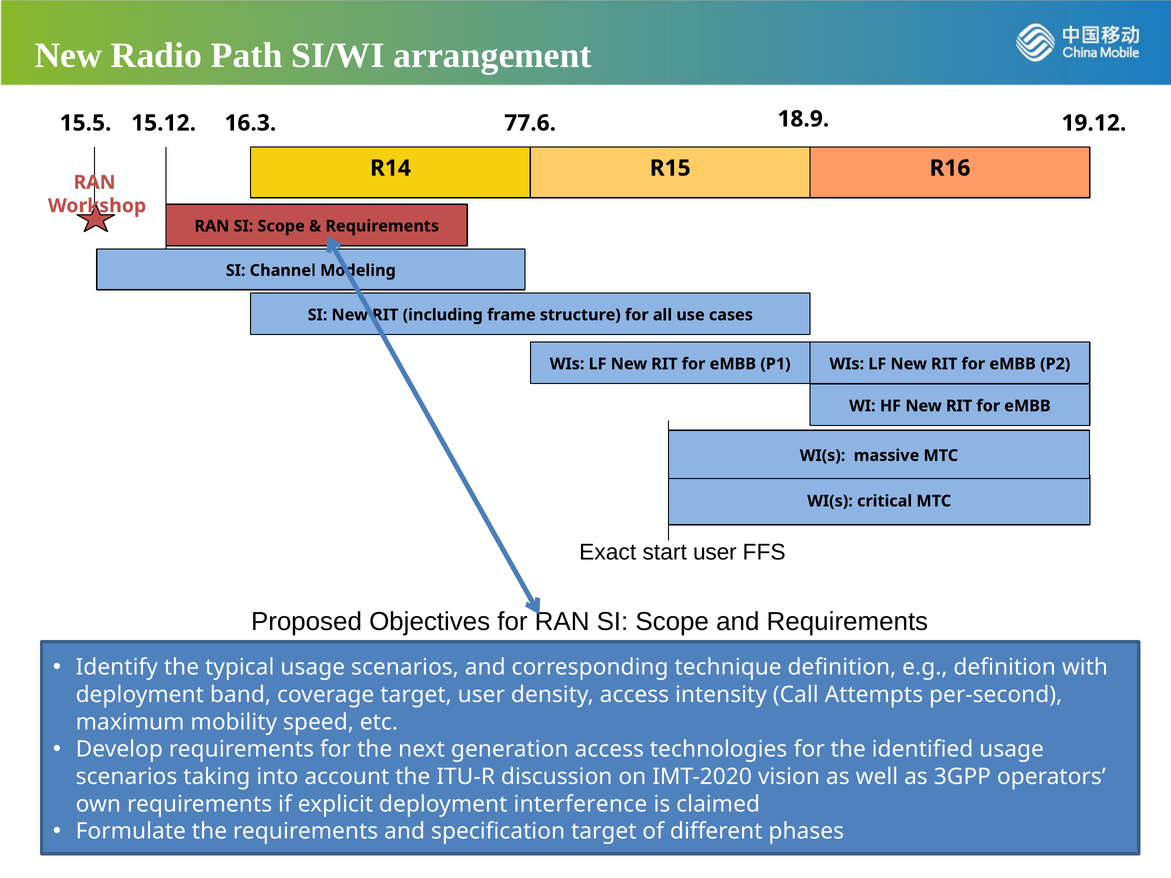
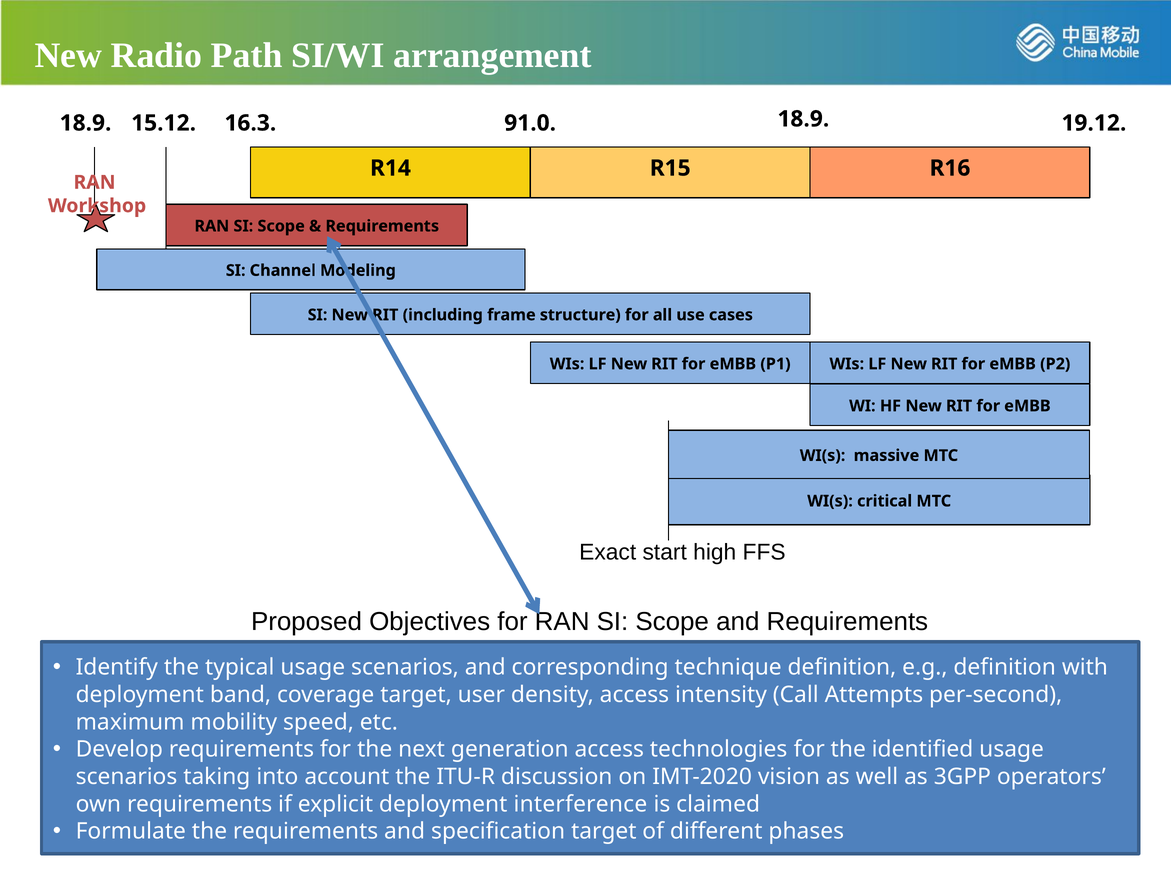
15.5: 15.5 -> 18.9 (86, 123)
77.6: 77.6 -> 91.0 (530, 123)
start user: user -> high (715, 552)
